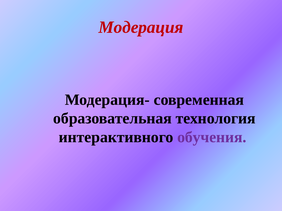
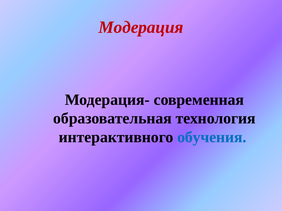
обучения colour: purple -> blue (212, 137)
